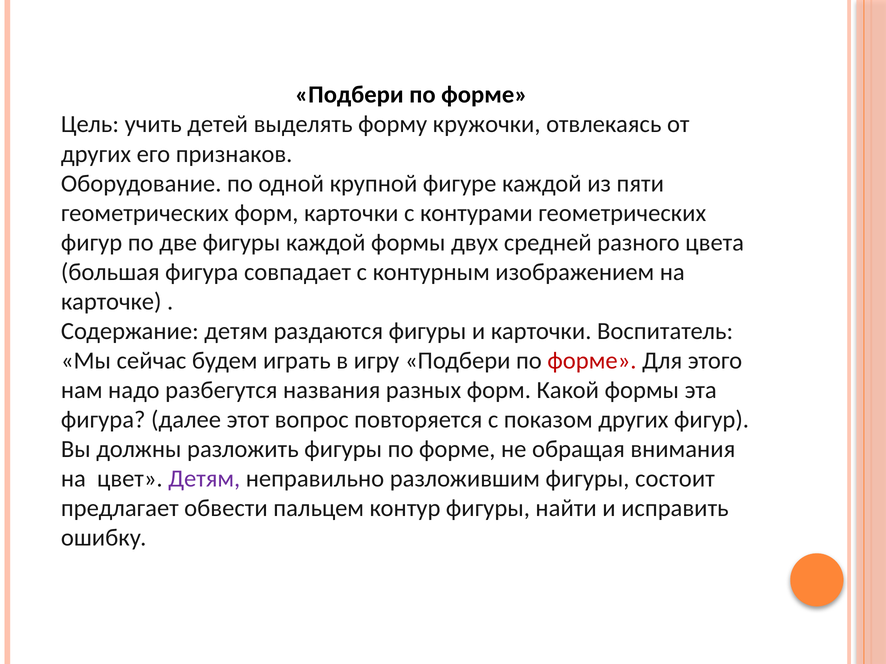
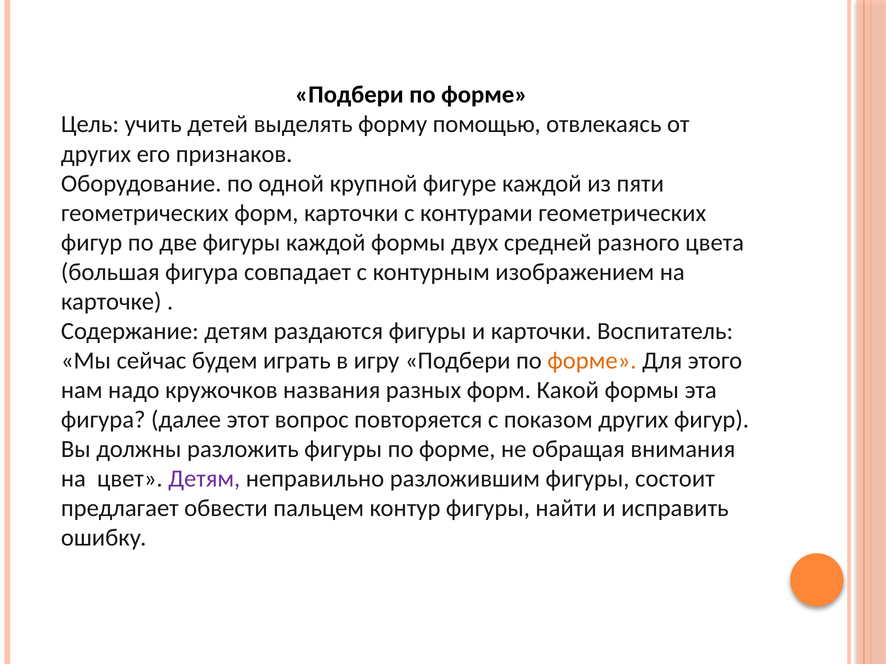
кружочки: кружочки -> помощью (487, 124)
форме colour: red -> orange (592, 361)
разбегутся: разбегутся -> кружочков (221, 390)
